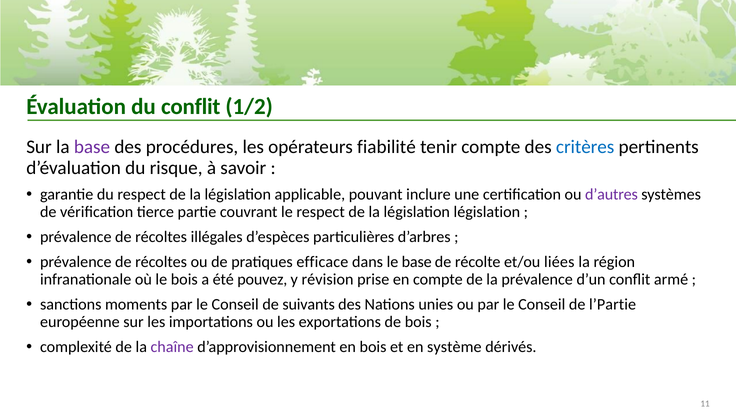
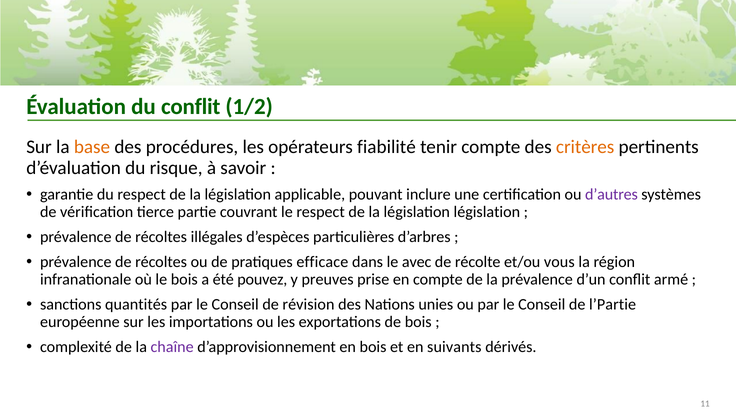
base colour: purple -> orange (92, 147)
critères colour: blue -> orange (585, 147)
le base: base -> avec (417, 262)
liées: liées -> vous (559, 262)
révision: révision -> preuves (328, 279)
moments: moments -> quantités (136, 304)
suivants: suivants -> révision (308, 304)
système: système -> suivants (454, 347)
